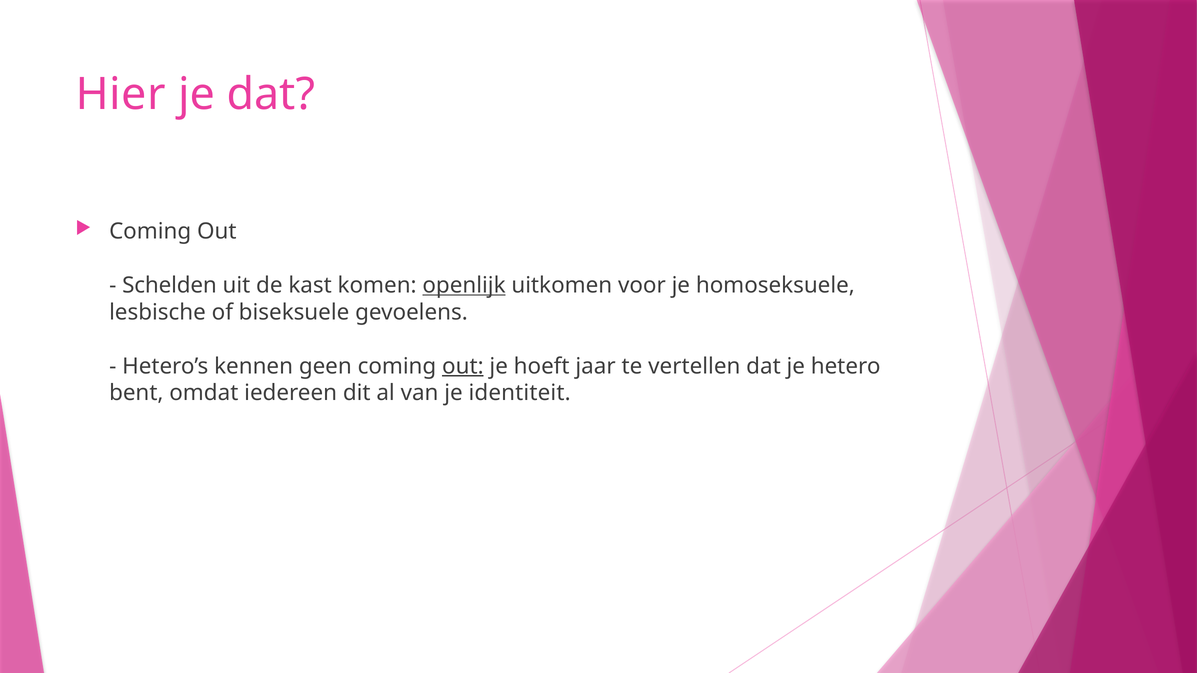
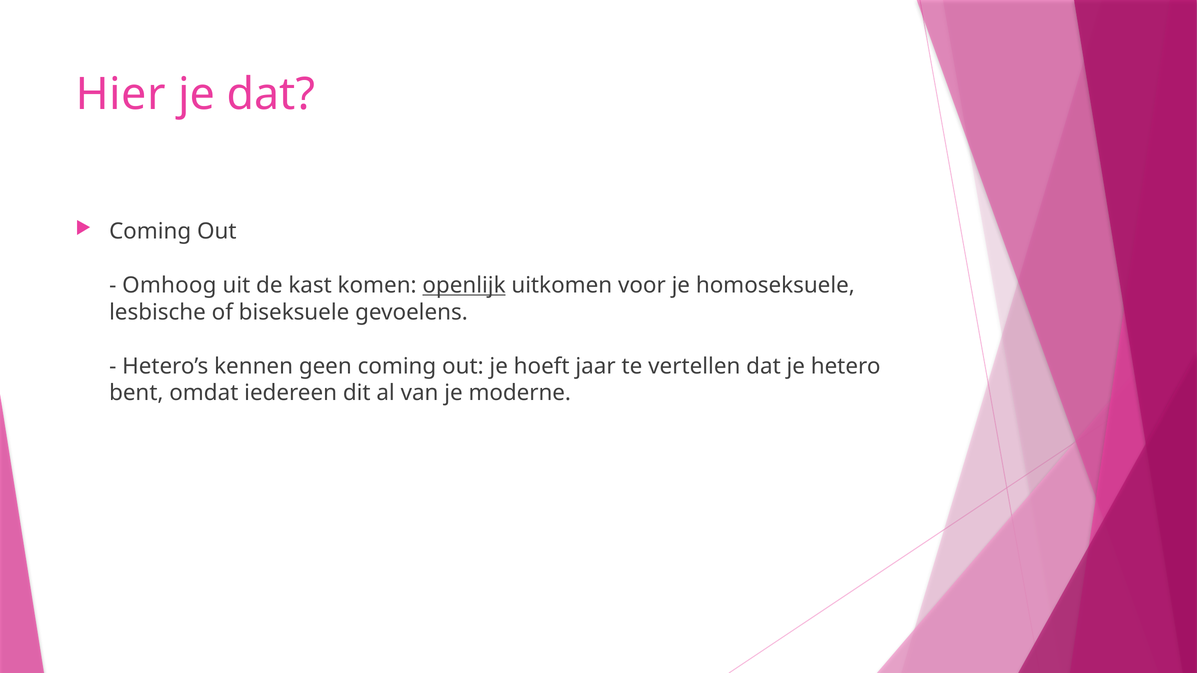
Schelden: Schelden -> Omhoog (169, 286)
out underline: present -> none (463, 366)
identiteit: identiteit -> moderne (520, 393)
